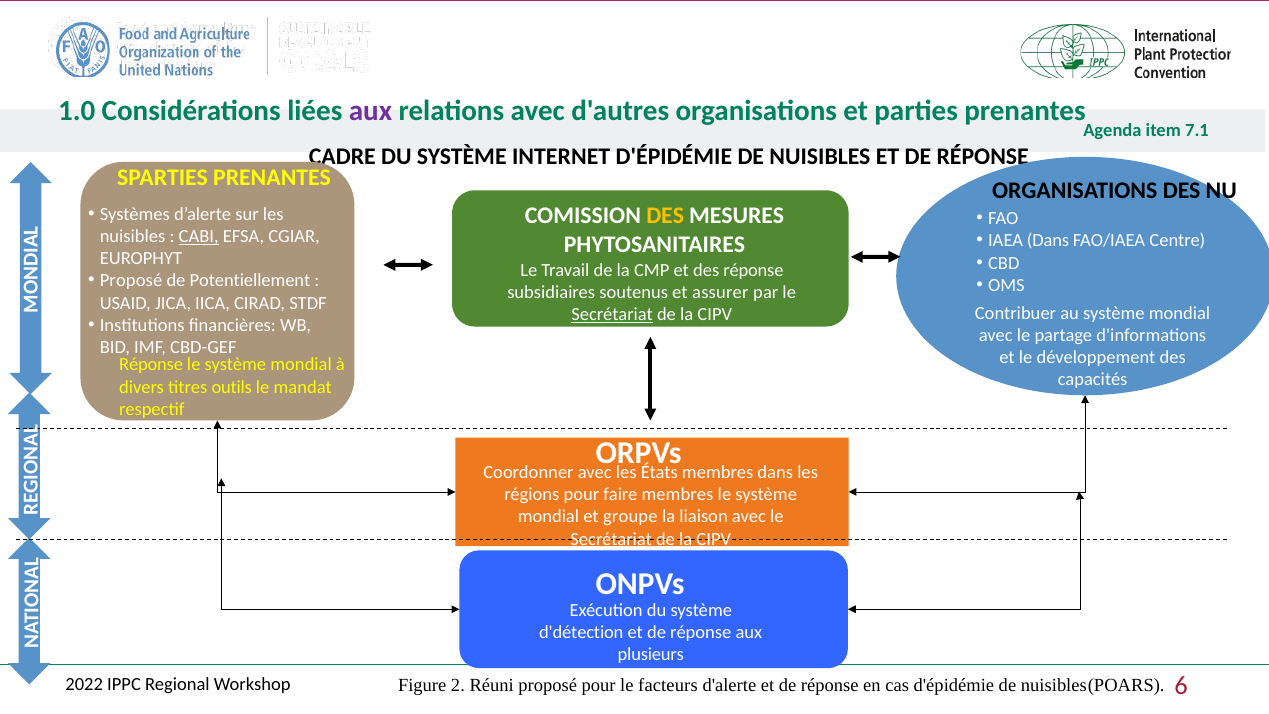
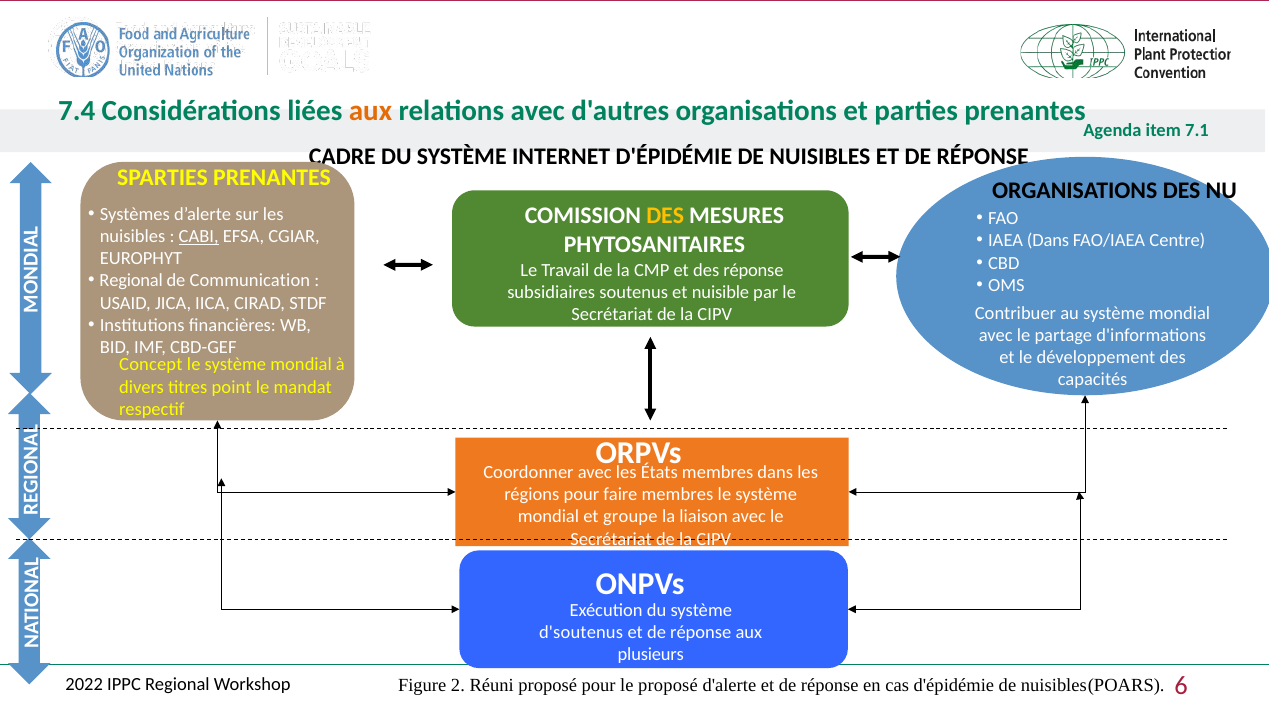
1.0: 1.0 -> 7.4 (77, 111)
aux colour: purple -> orange (370, 111)
Proposé: Proposé -> Regional (131, 281)
Potentiellement: Potentiellement -> Communication (250, 281)
assurer: assurer -> nuisible (721, 292)
Secrétariat underline: present -> none (612, 315)
Réponse: Réponse -> Concept (151, 365)
outils: outils -> point (232, 387)
d'détection: d'détection -> d'soutenus (581, 632)
le facteurs: facteurs -> proposé (668, 686)
